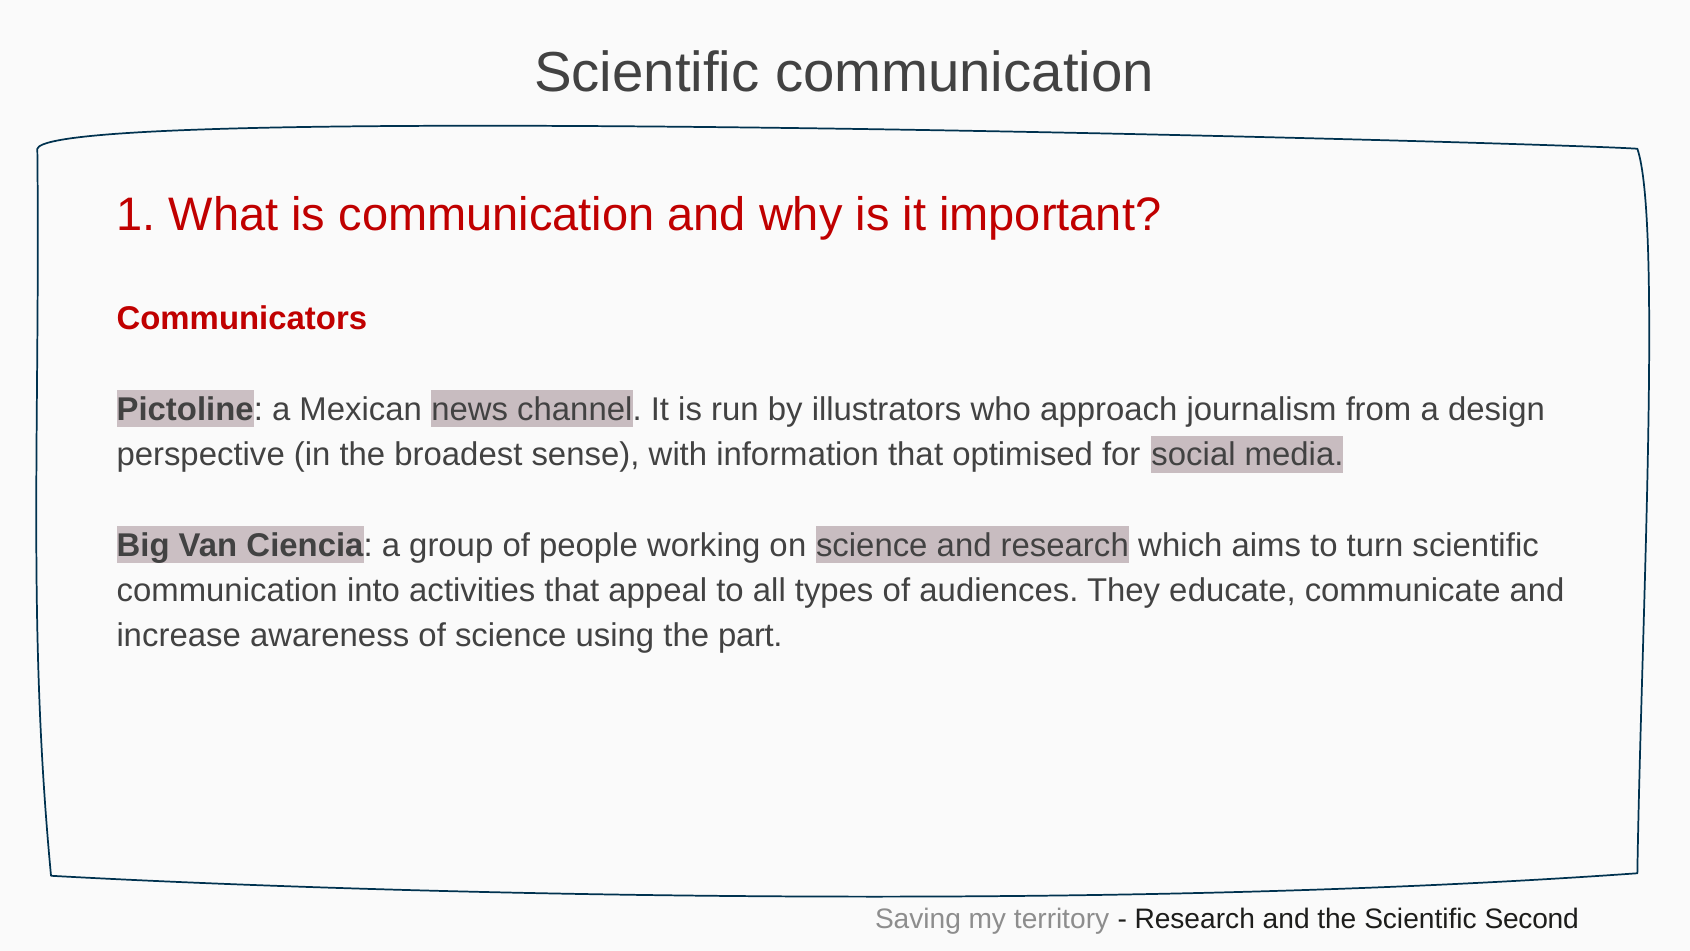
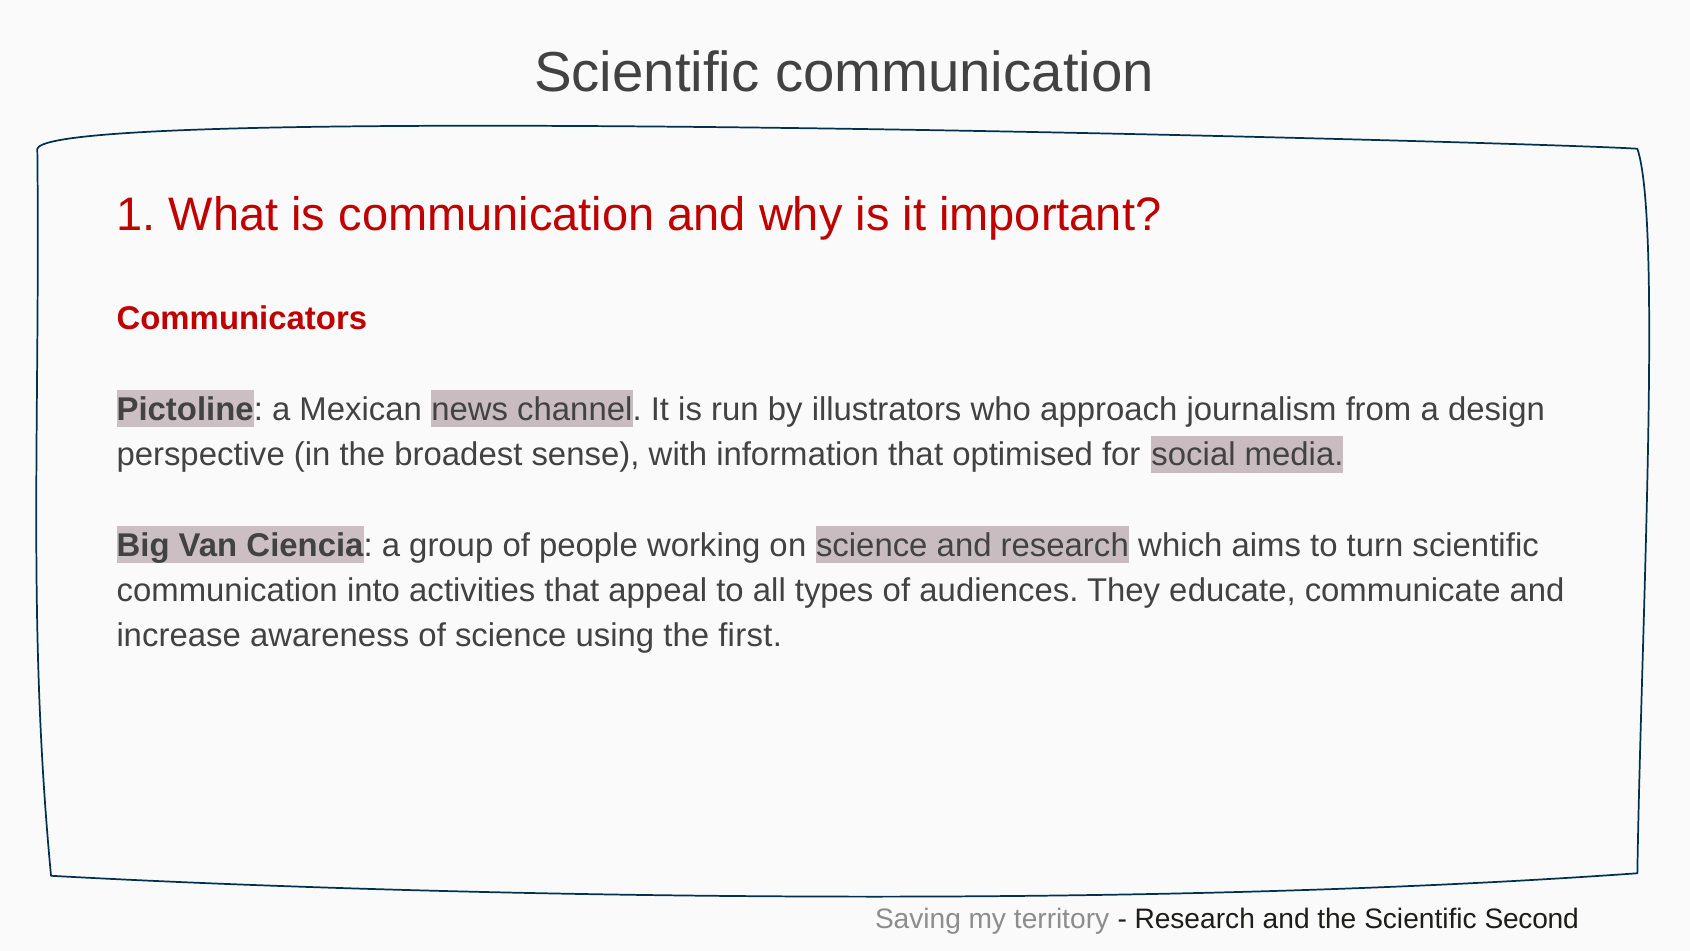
part: part -> first (750, 636)
